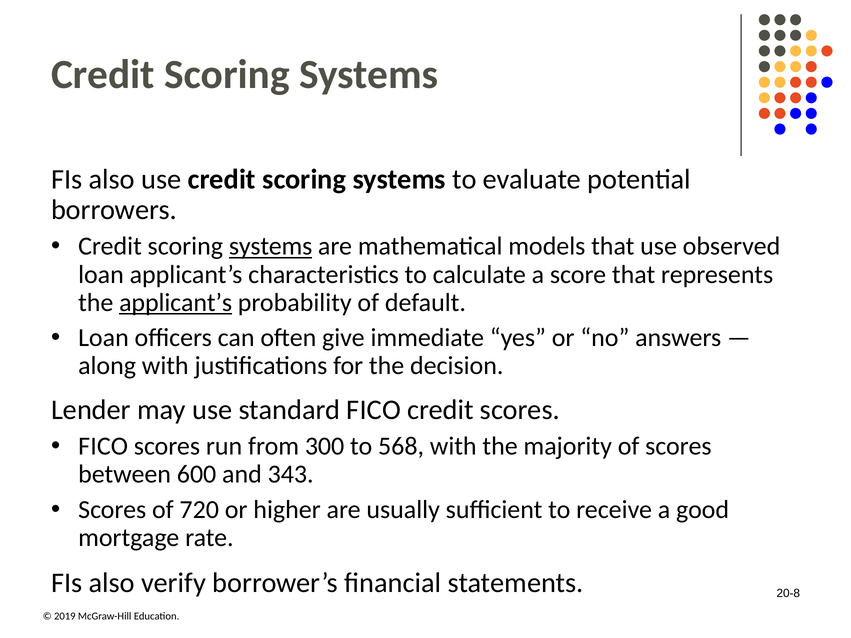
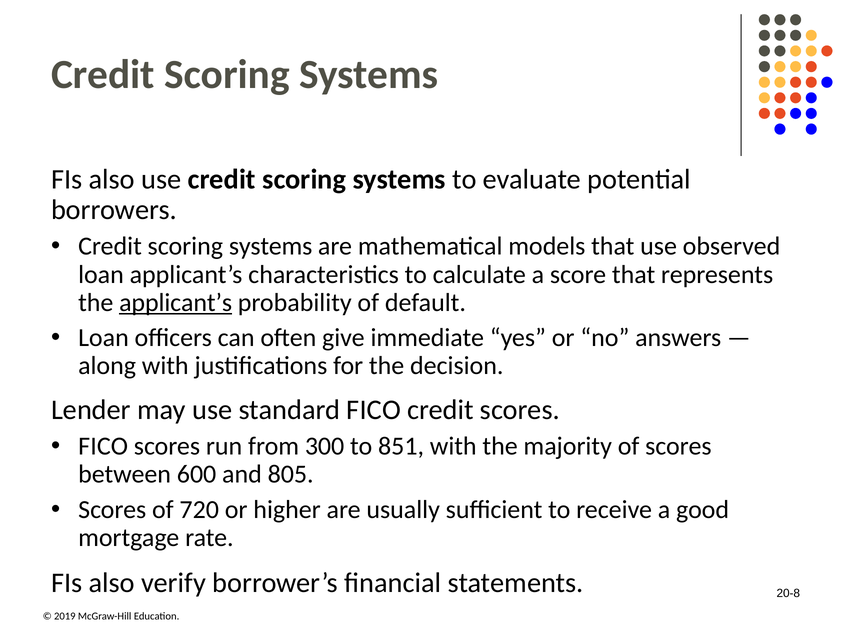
systems underline: present -> none (271, 246)
568: 568 -> 851 (401, 446)
343: 343 -> 805 (291, 475)
